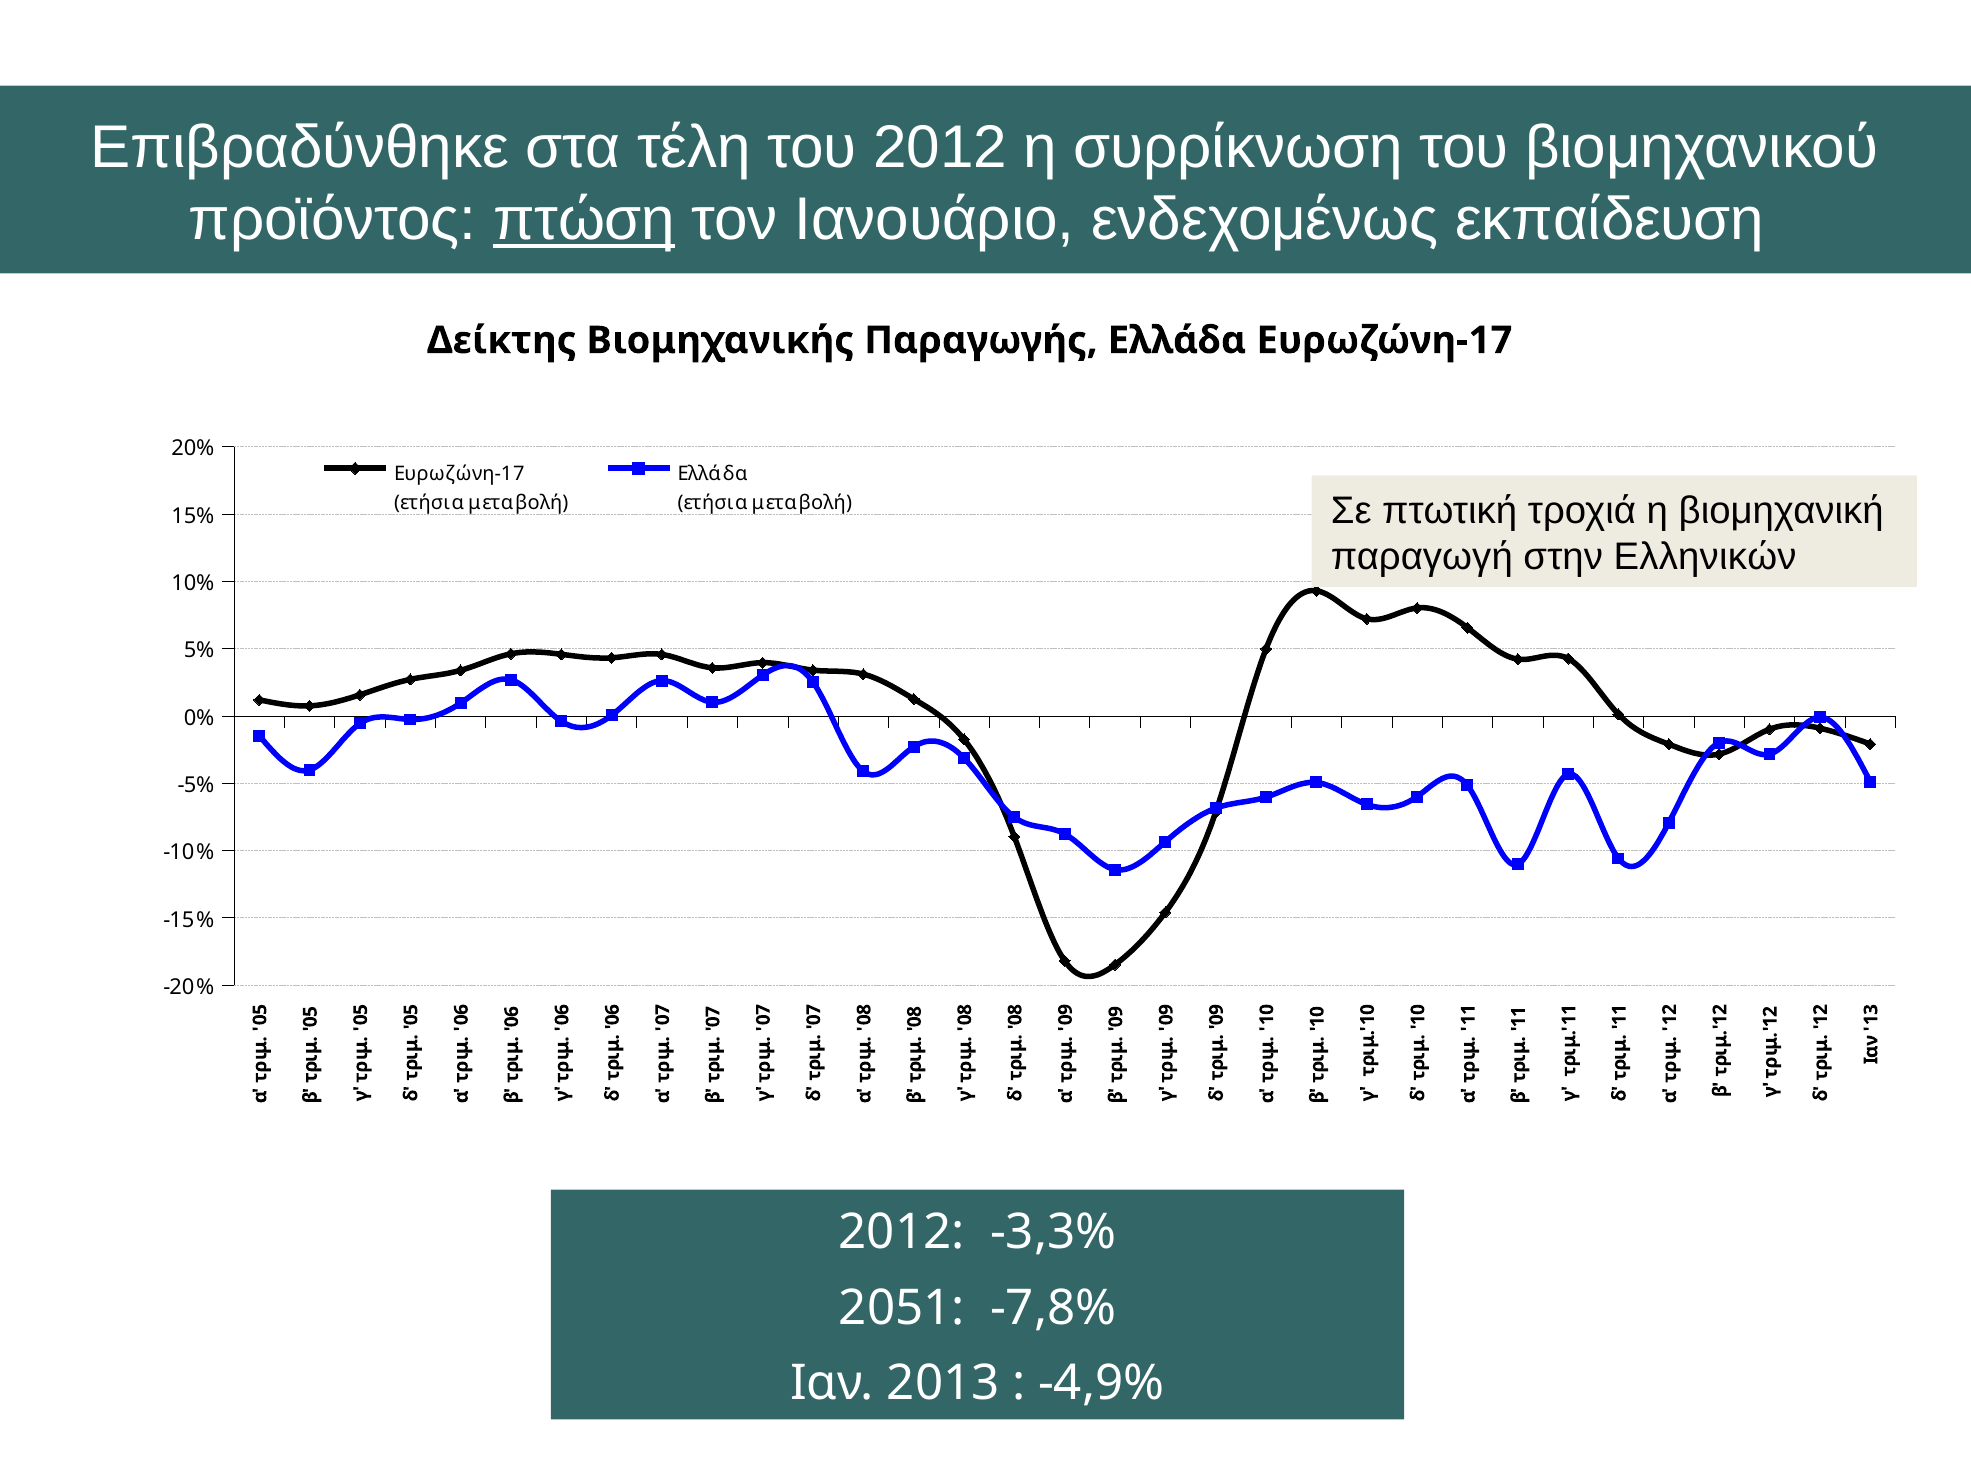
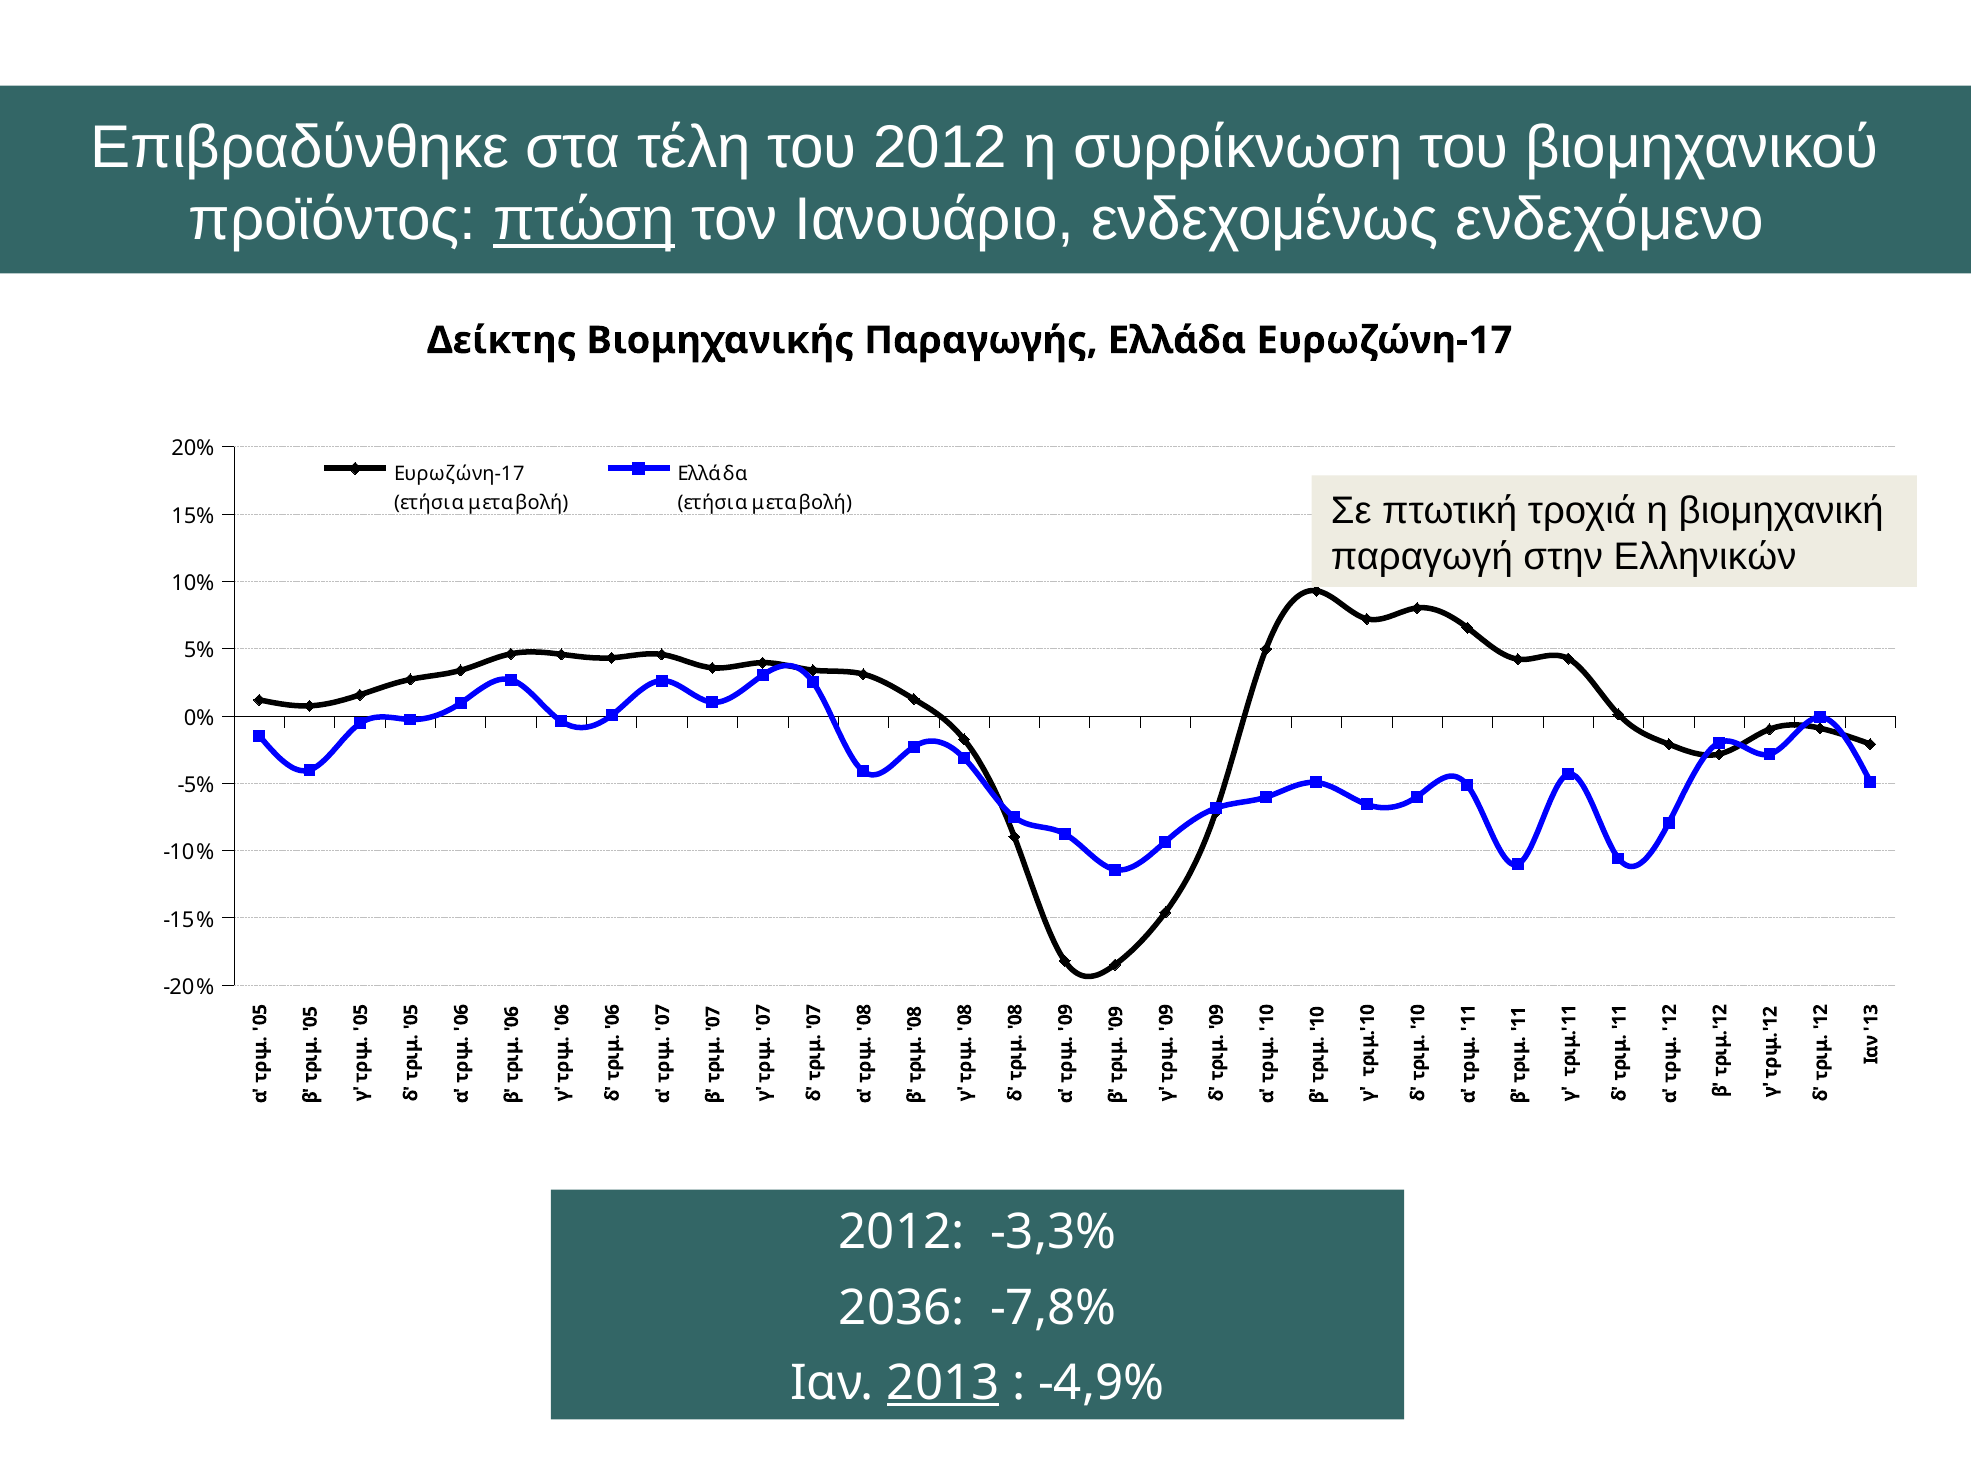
εκπαίδευση: εκπαίδευση -> ενδεχόμενο (1610, 220)
2051: 2051 -> 2036 (902, 1307)
2013 underline: none -> present (943, 1383)
